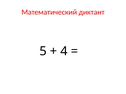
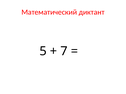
4: 4 -> 7 (64, 51)
